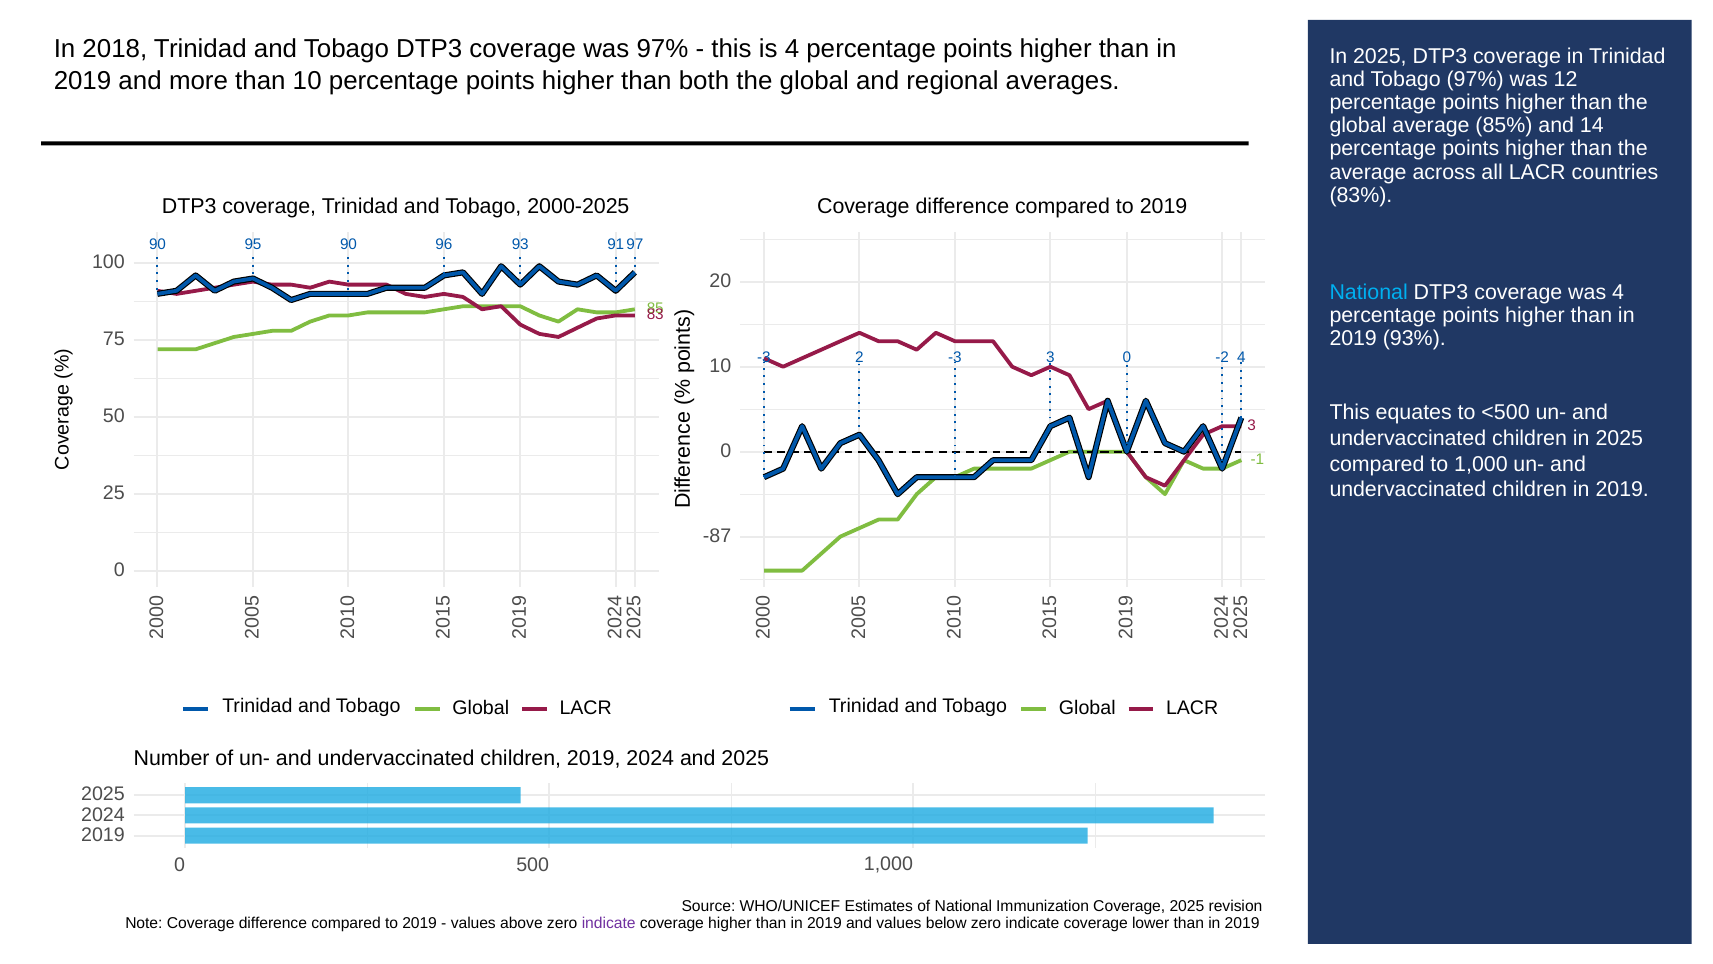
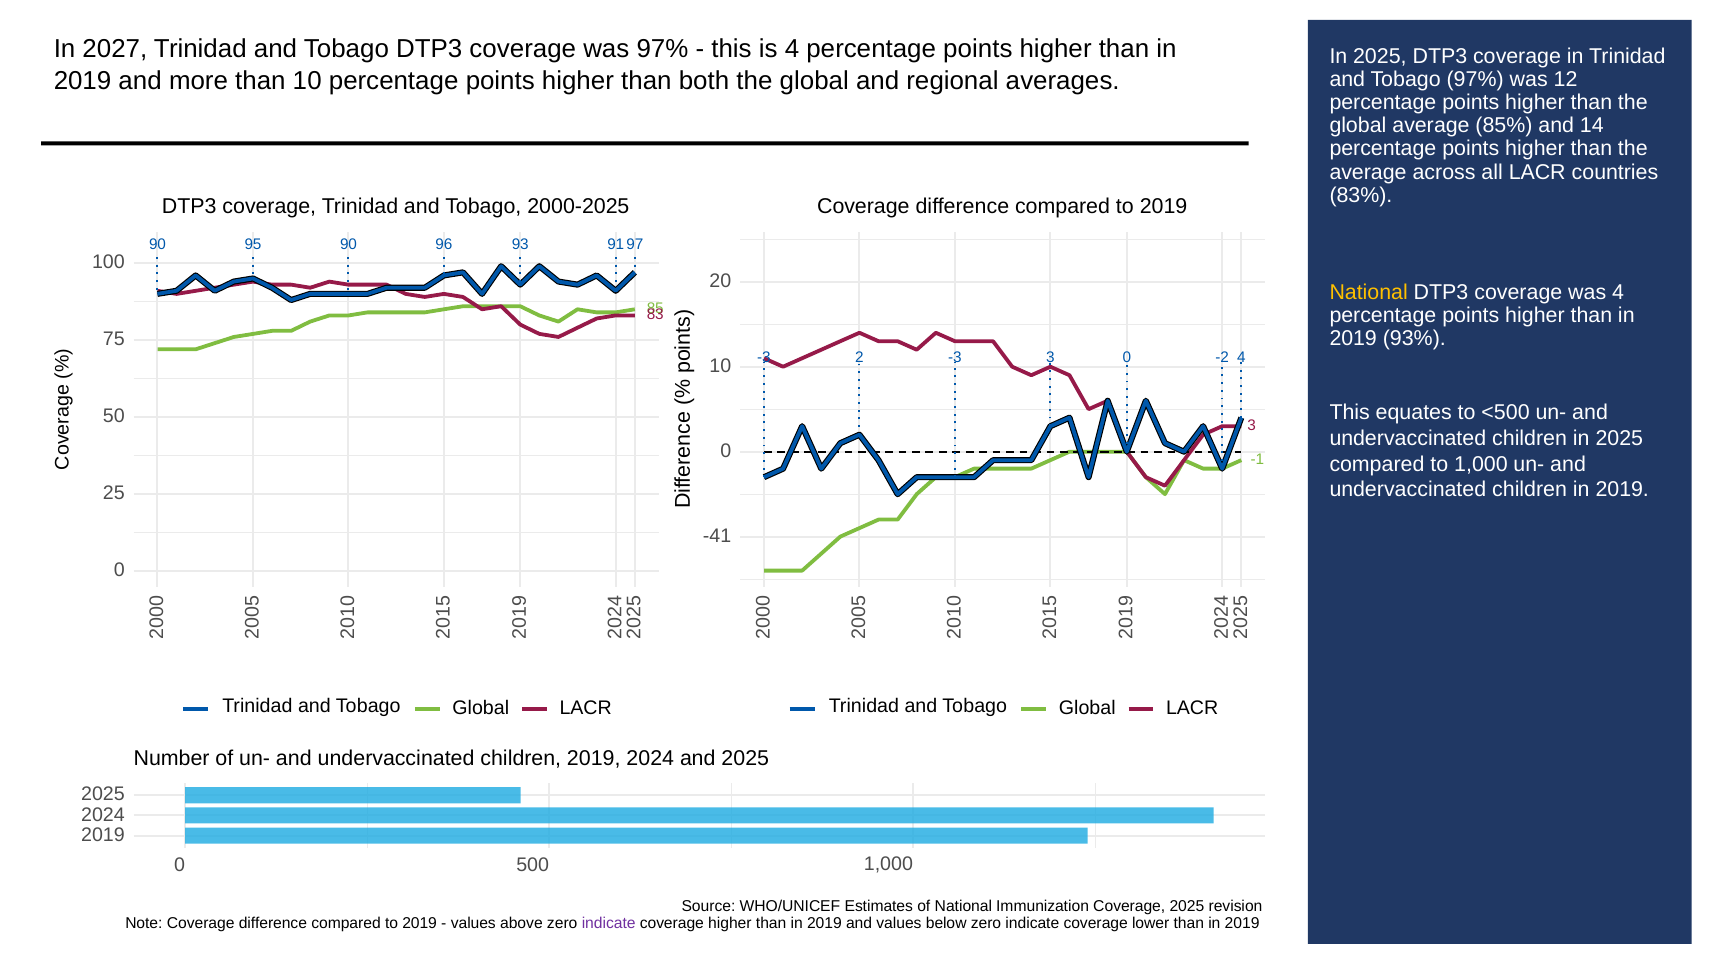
2018: 2018 -> 2027 (115, 49)
National colour: light blue -> yellow (1369, 292)
-87: -87 -> -41 (717, 536)
